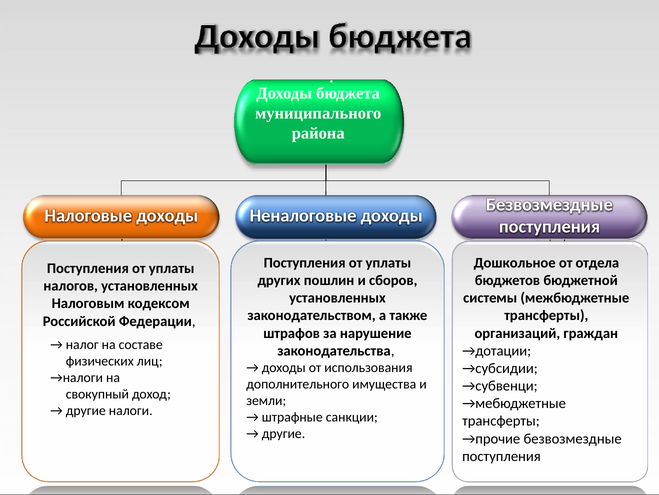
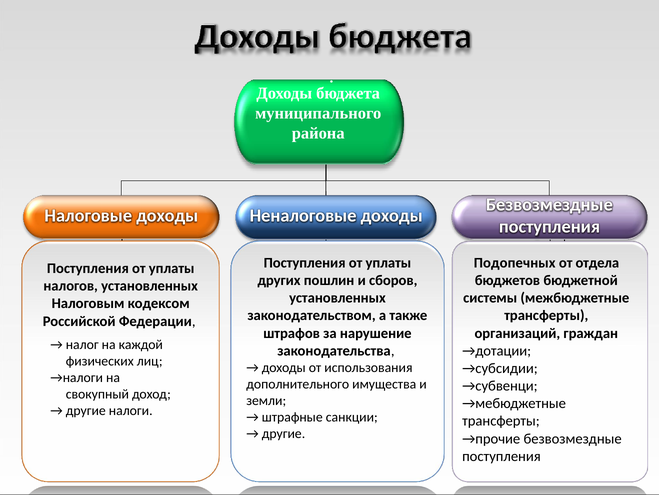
Дошкольное: Дошкольное -> Подопечных (515, 262)
составе: составе -> каждой (141, 344)
